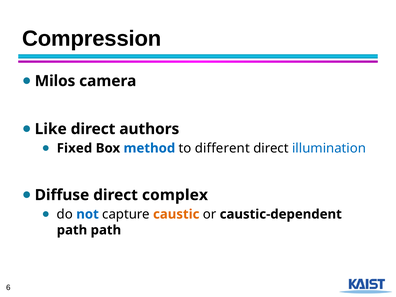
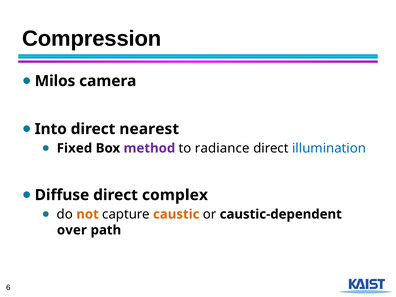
Like: Like -> Into (51, 129)
authors: authors -> nearest (149, 129)
method colour: blue -> purple (149, 148)
different: different -> radiance (222, 148)
not colour: blue -> orange (88, 214)
path: path -> over (72, 230)
